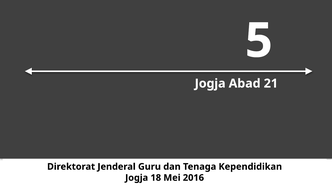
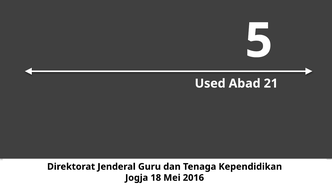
Jogja: Jogja -> Used (210, 83)
